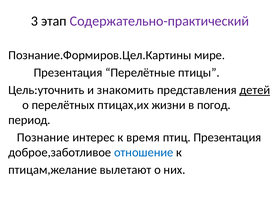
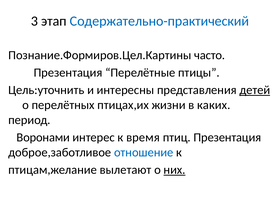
Содержательно-практический colour: purple -> blue (159, 21)
мире: мире -> часто (210, 55)
знакомить: знакомить -> интересны (125, 90)
погод: погод -> каких (214, 105)
Познание: Познание -> Воронами (43, 137)
них underline: none -> present (175, 170)
